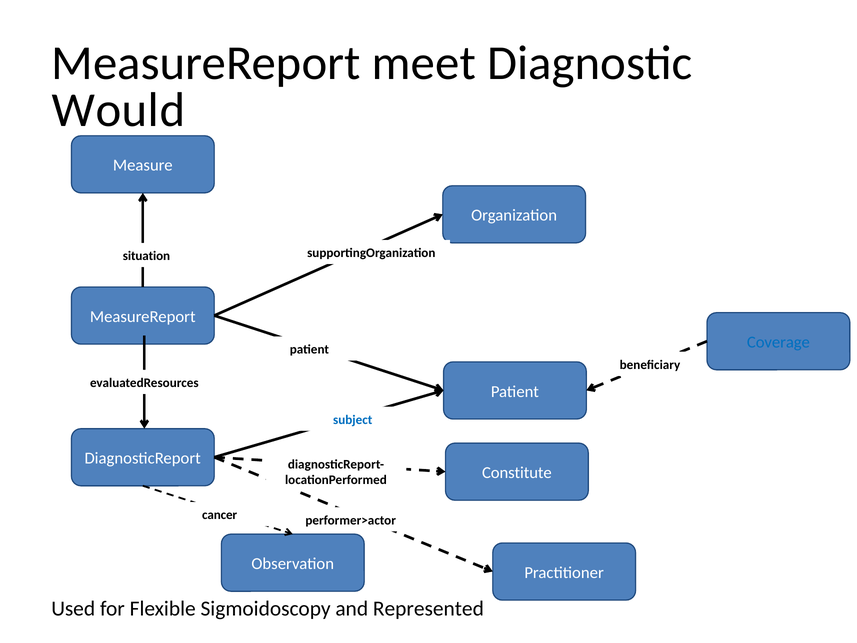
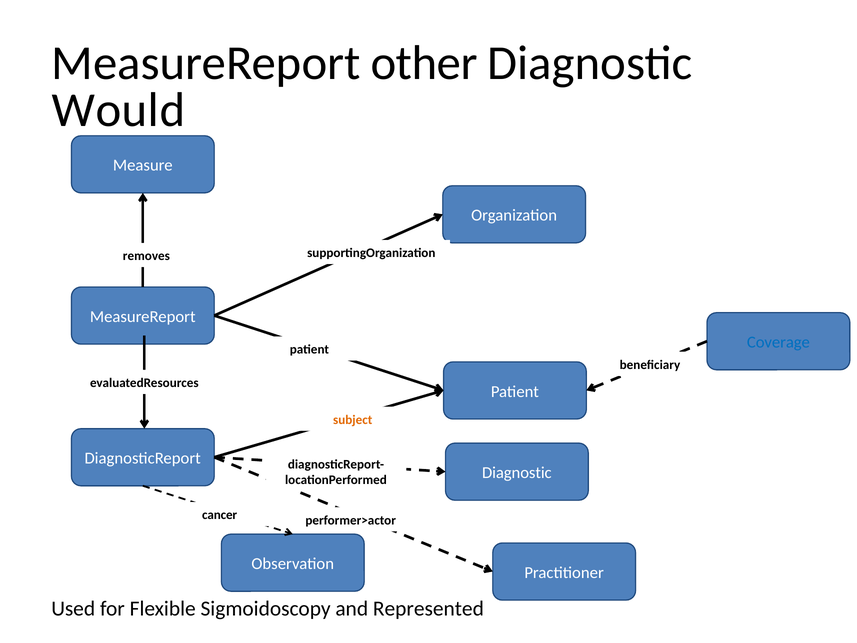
meet: meet -> other (424, 63)
situation: situation -> removes (146, 256)
subject colour: blue -> orange (353, 420)
Constitute: Constitute -> Diagnostic (517, 473)
